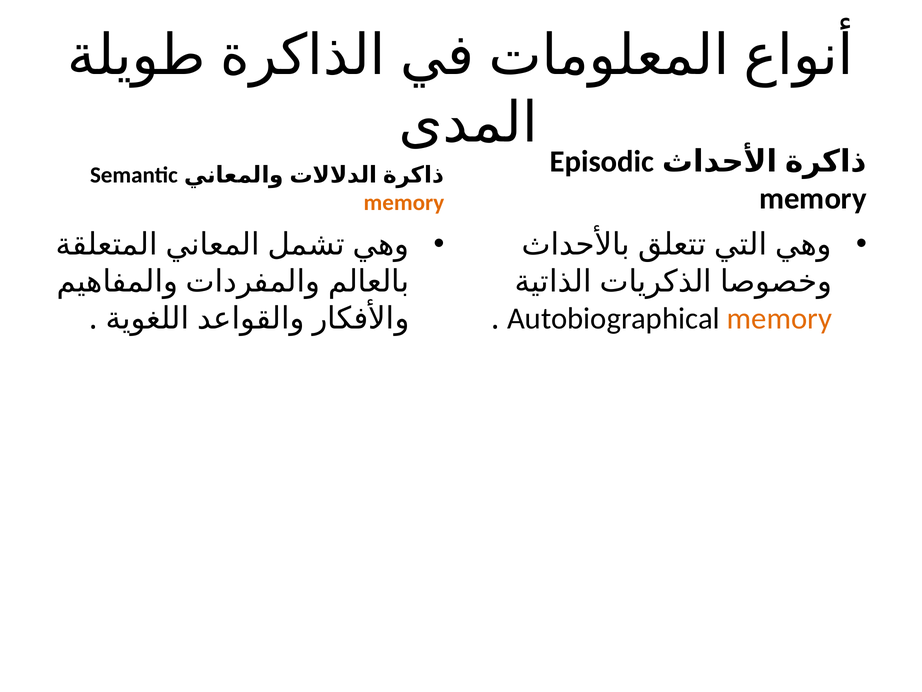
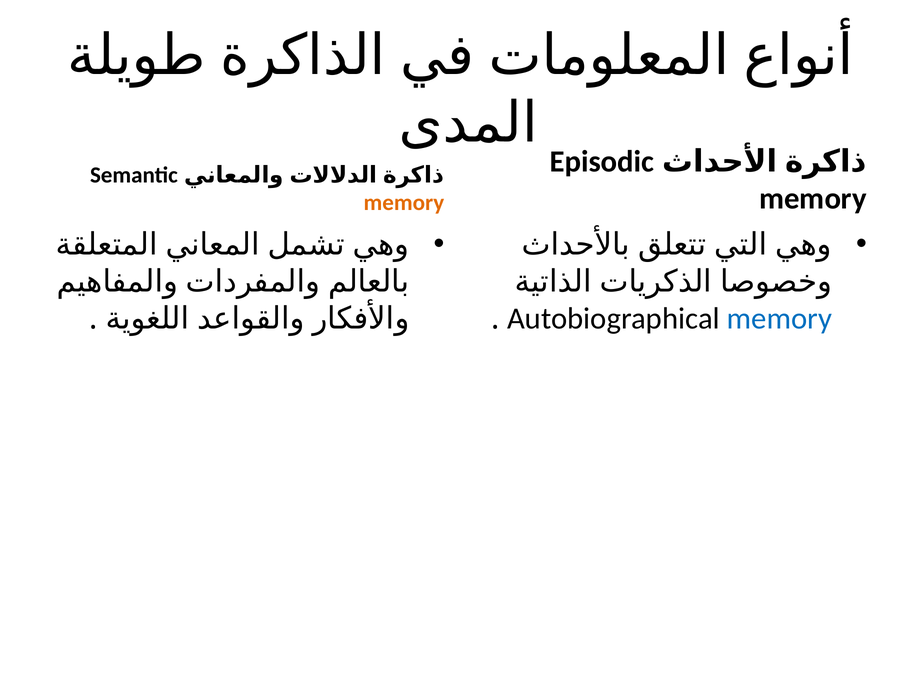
memory colour: orange -> blue (779, 318)
